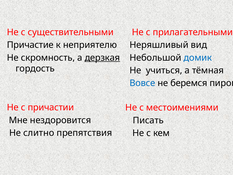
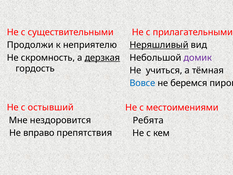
Причастие: Причастие -> Продолжи (30, 45)
Неряшливый underline: none -> present (159, 45)
домик colour: blue -> purple (198, 58)
причастии: причастии -> остывший (51, 107)
Писать: Писать -> Ребята (148, 120)
слитно: слитно -> вправо (39, 133)
